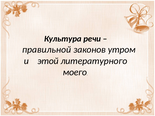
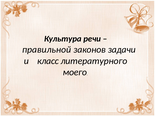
утром: утром -> задачи (122, 50)
этой: этой -> класс (48, 61)
